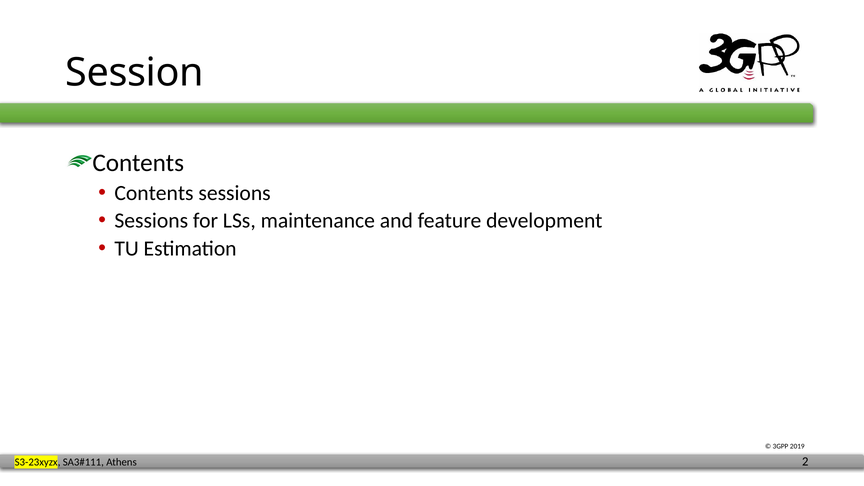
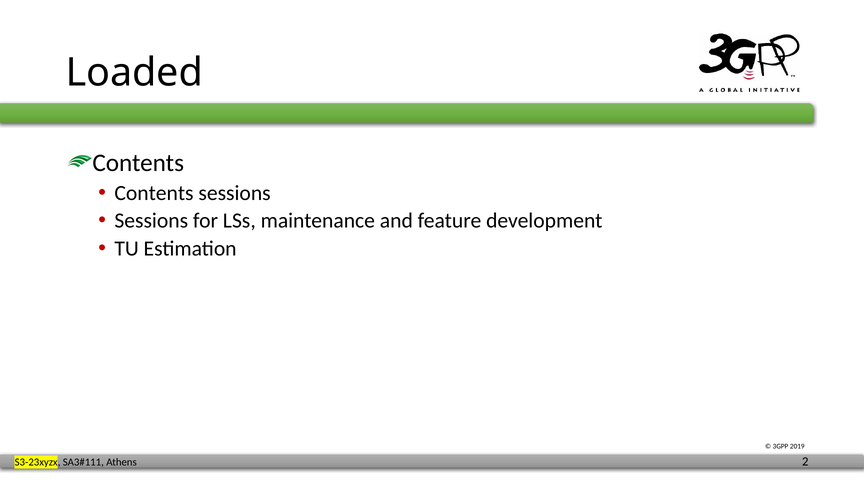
Session: Session -> Loaded (134, 73)
